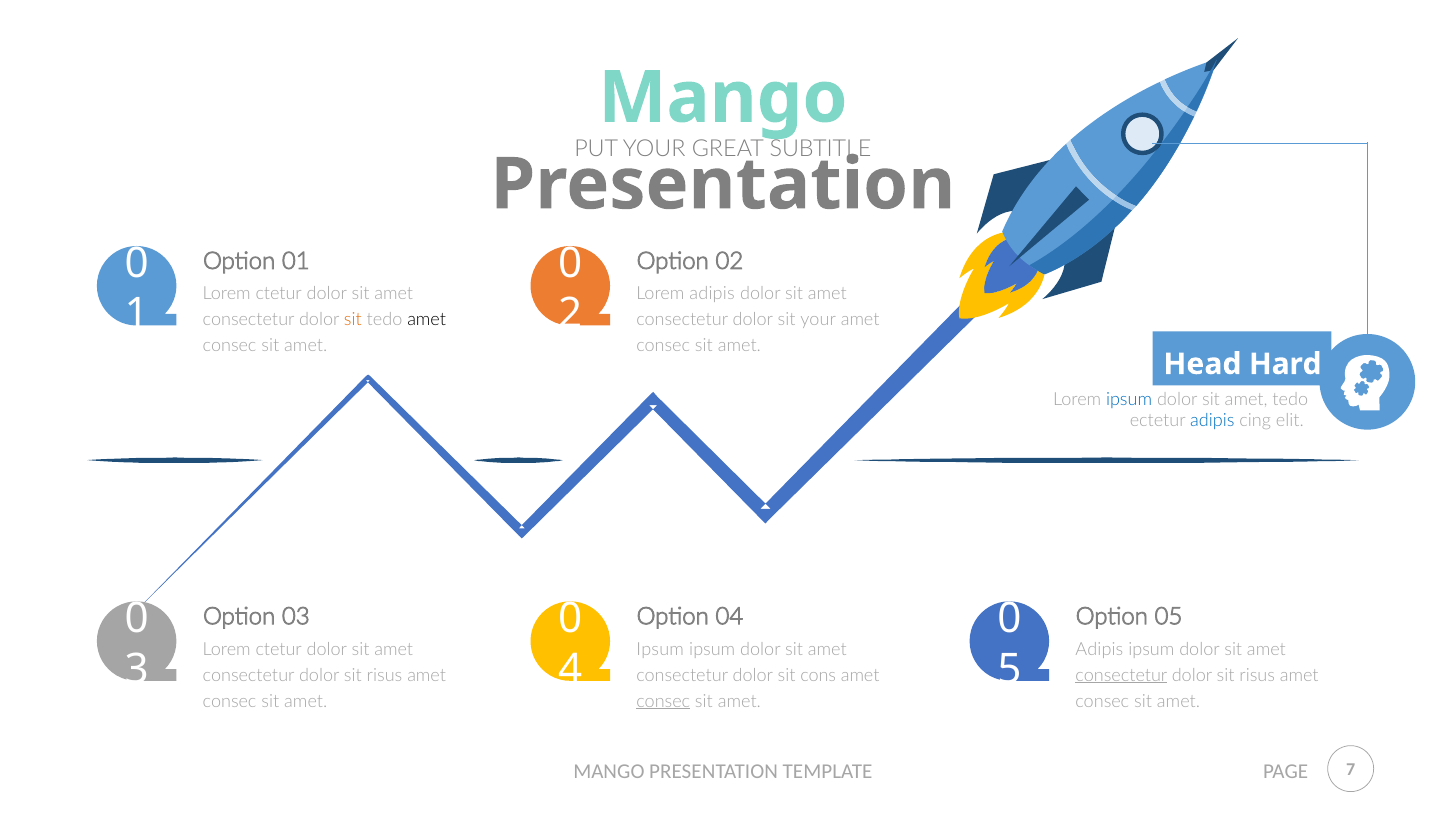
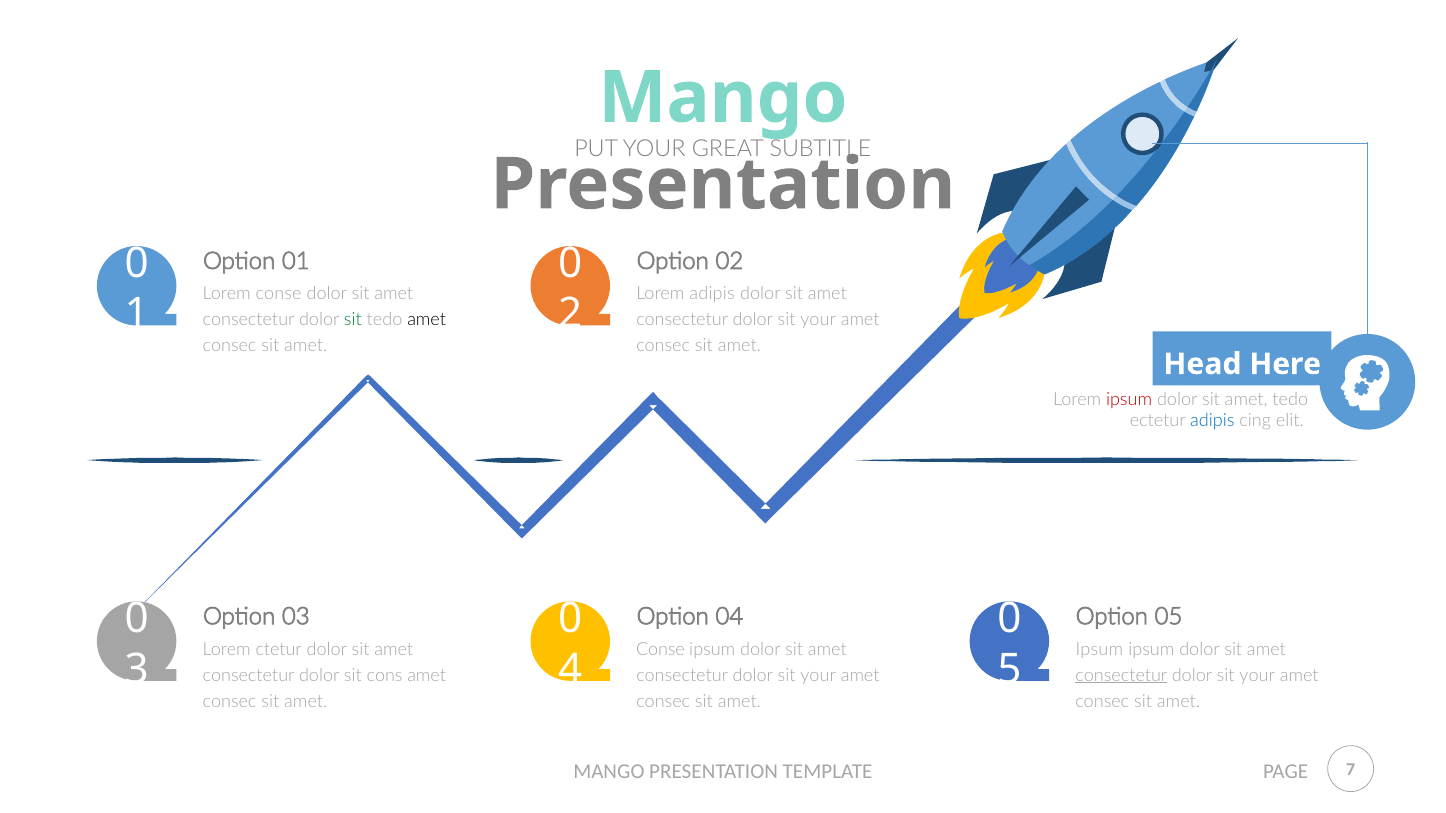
ctetur: ctetur -> conse (279, 294)
sit colour: orange -> green (353, 320)
Hard: Hard -> Here (1285, 364)
ipsum colour: blue -> red (1129, 399)
Ipsum: Ipsum -> Conse (660, 649)
Adipis: Adipis -> Ipsum (1099, 649)
risus: risus -> cons (385, 675)
cons: cons -> your (818, 675)
risus: risus -> your (1257, 675)
consec underline: present -> none (663, 701)
